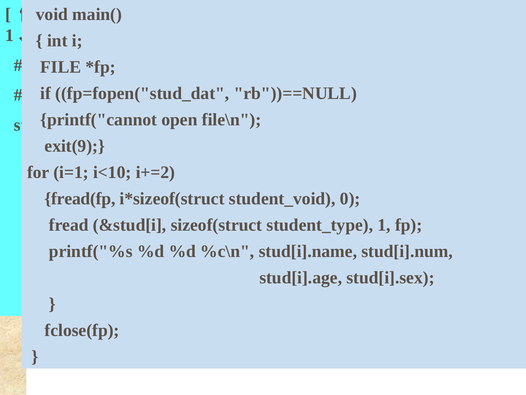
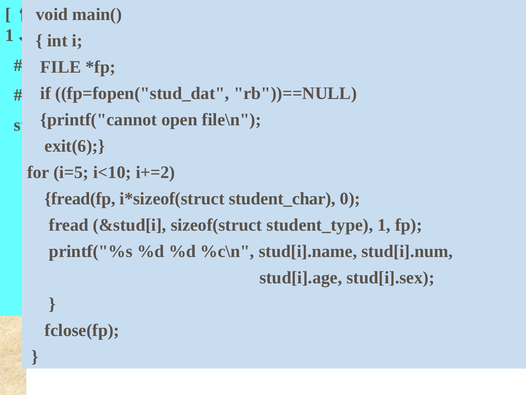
exit(9: exit(9 -> exit(6 (75, 146)
i=1: i=1 -> i=5 (71, 172)
student_void: student_void -> student_char (282, 198)
